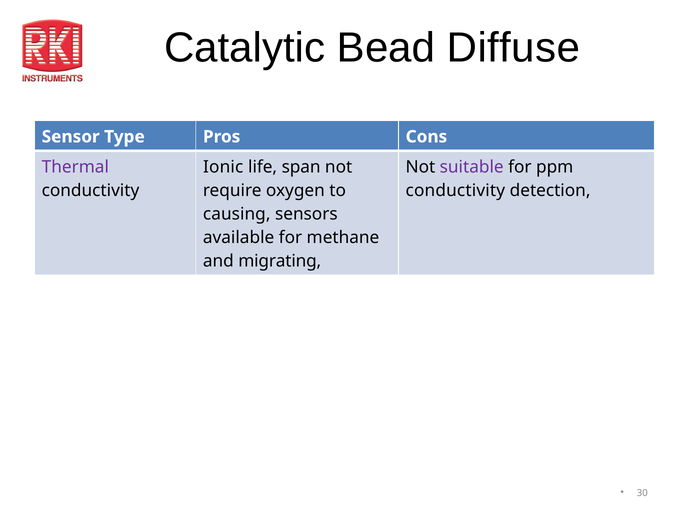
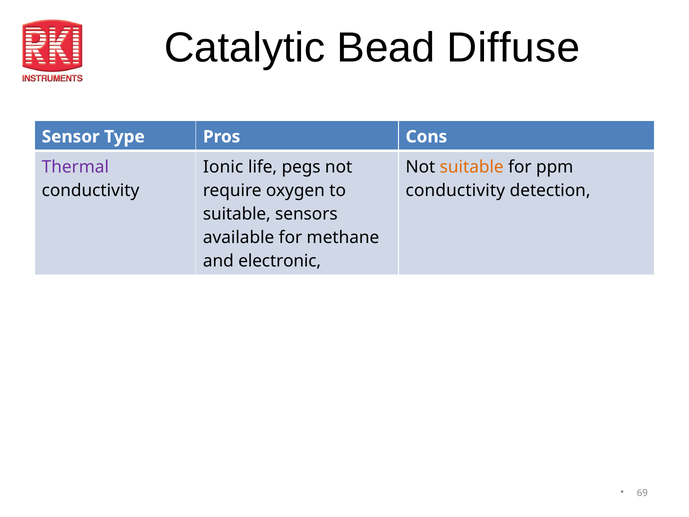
span: span -> pegs (301, 167)
suitable colour: purple -> orange (472, 167)
causing: causing -> suitable (237, 214)
migrating: migrating -> electronic (280, 261)
30: 30 -> 69 (642, 493)
